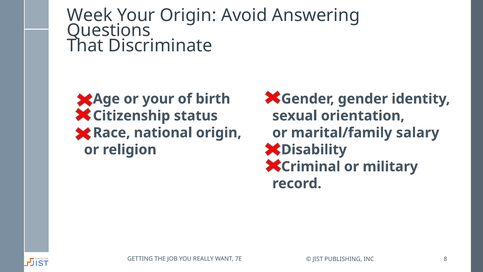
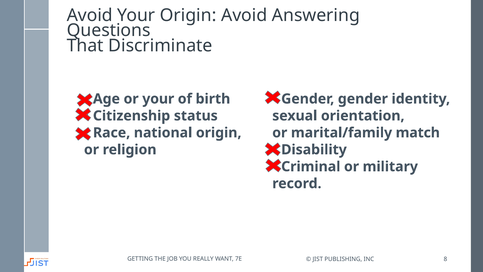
Week: Week -> Avoid (90, 15)
salary: salary -> match (418, 133)
